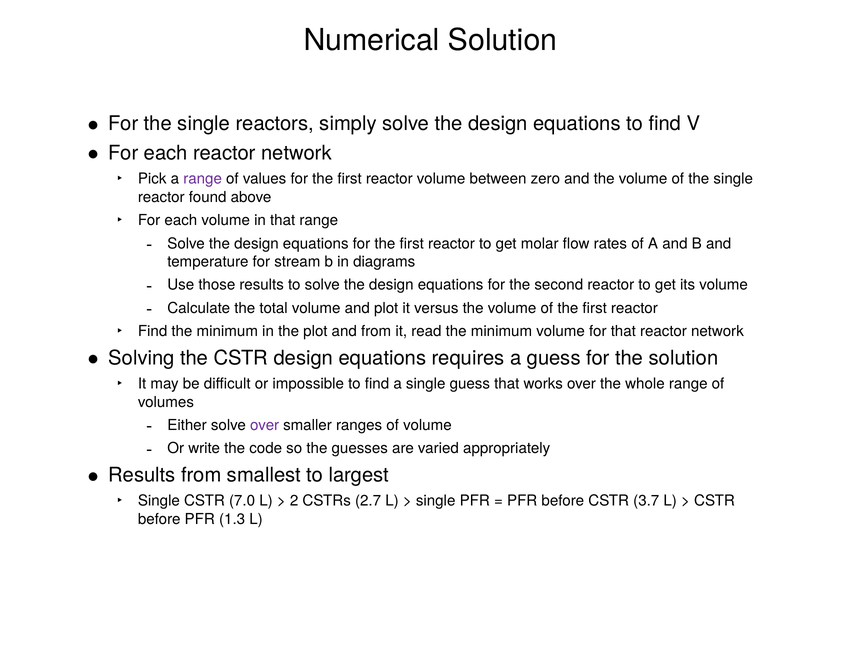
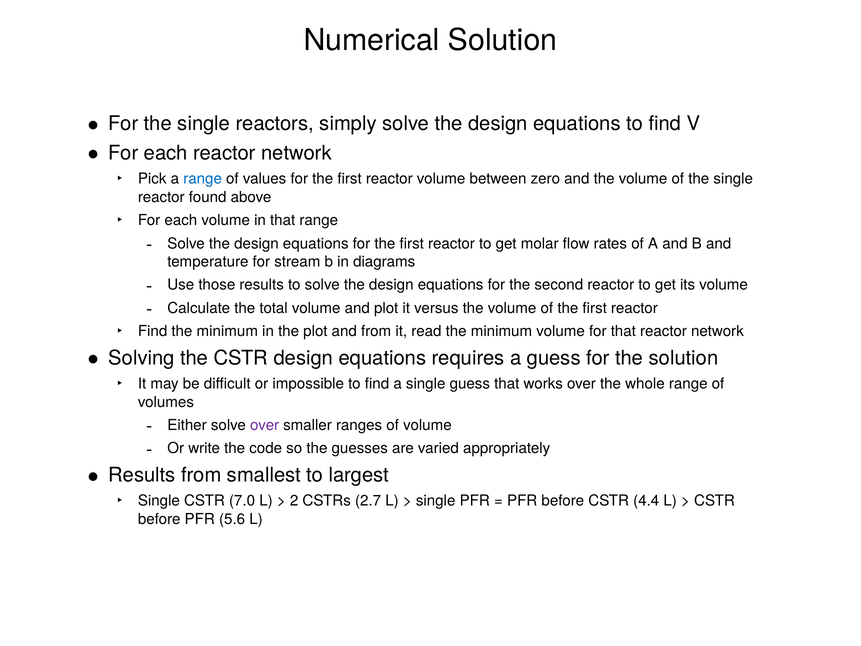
range colour: purple -> blue (203, 179)
3.7: 3.7 -> 4.4 (646, 501)
1.3: 1.3 -> 5.6 (232, 519)
